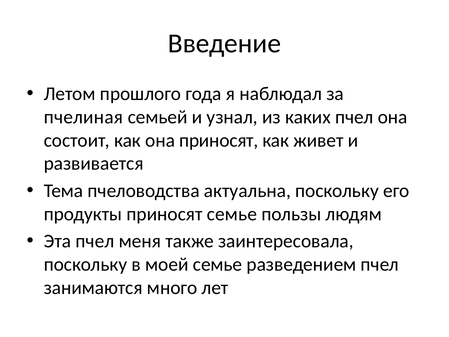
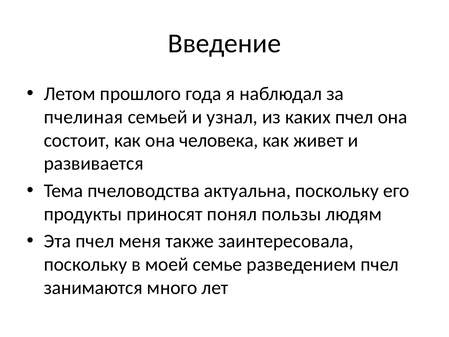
она приносят: приносят -> человека (219, 140)
приносят семье: семье -> понял (232, 214)
